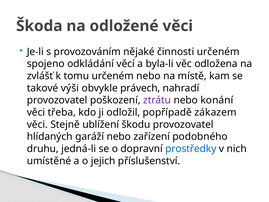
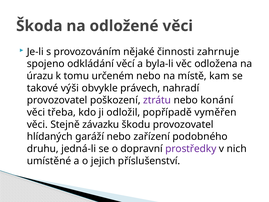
činnosti určeném: určeném -> zahrnuje (218, 52)
zvlášť: zvlášť -> úrazu (40, 76)
zákazem: zákazem -> vyměřen (216, 112)
ublížení: ublížení -> závazku (101, 124)
prostředky colour: blue -> purple (191, 149)
